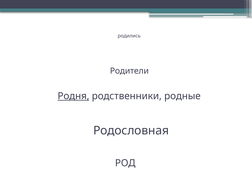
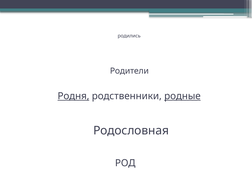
родные underline: none -> present (182, 96)
